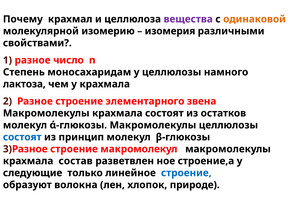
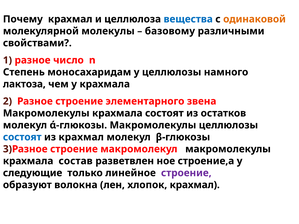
вещества colour: purple -> blue (188, 19)
изомерию: изомерию -> молекулы (108, 31)
изомерия: изомерия -> базовому (170, 31)
из принцип: принцип -> крахмал (81, 137)
строение colour: blue -> purple (186, 173)
хлопок природе: природе -> крахмал (195, 185)
